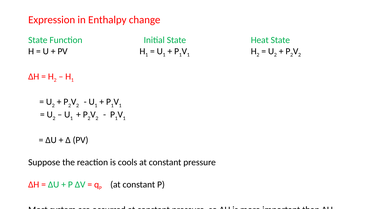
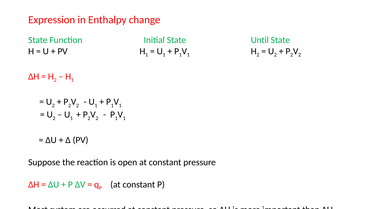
Heat: Heat -> Until (260, 40)
cools: cools -> open (128, 162)
